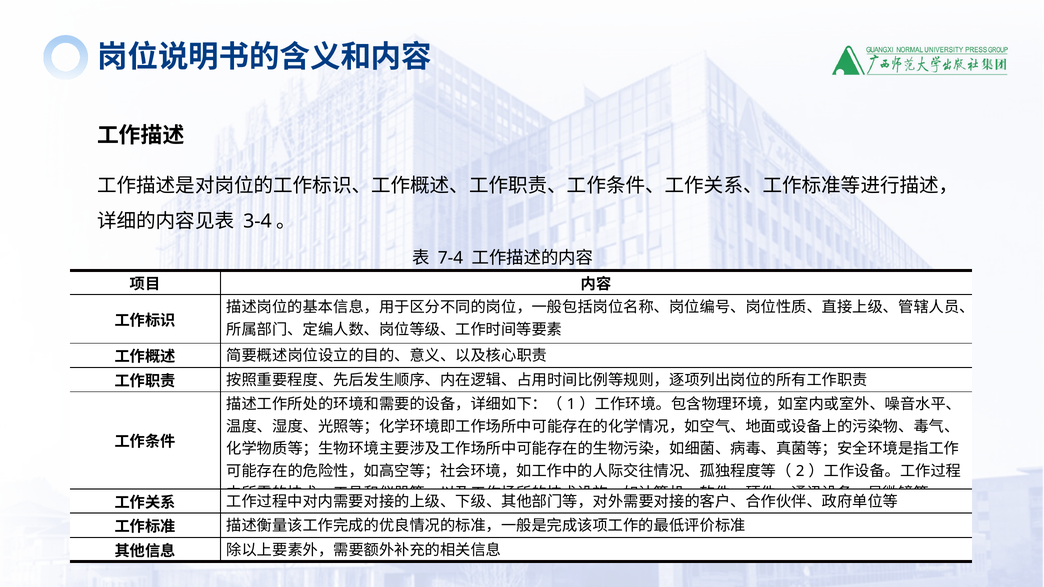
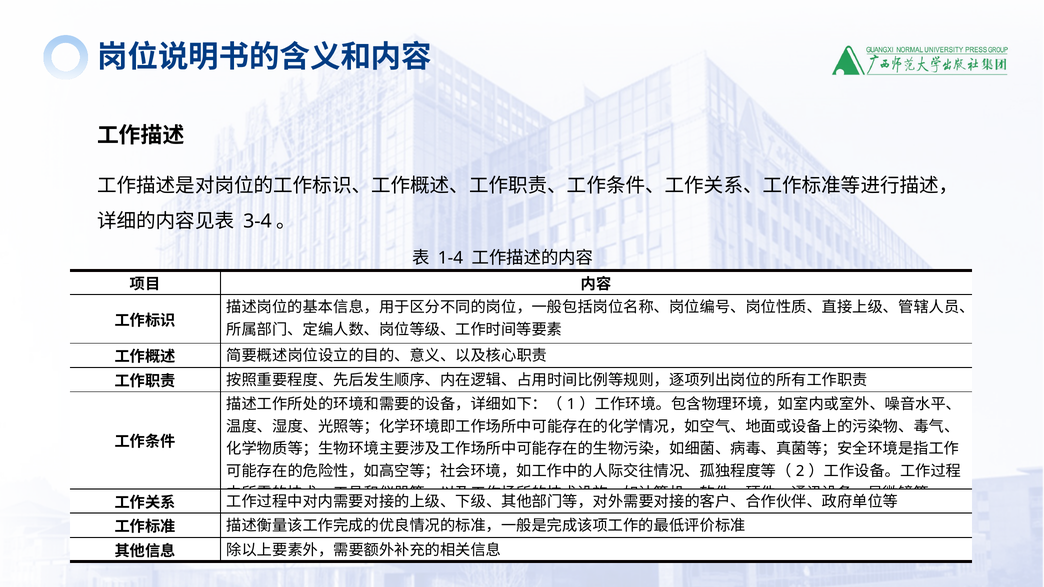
7-4: 7-4 -> 1-4 (450, 258)
